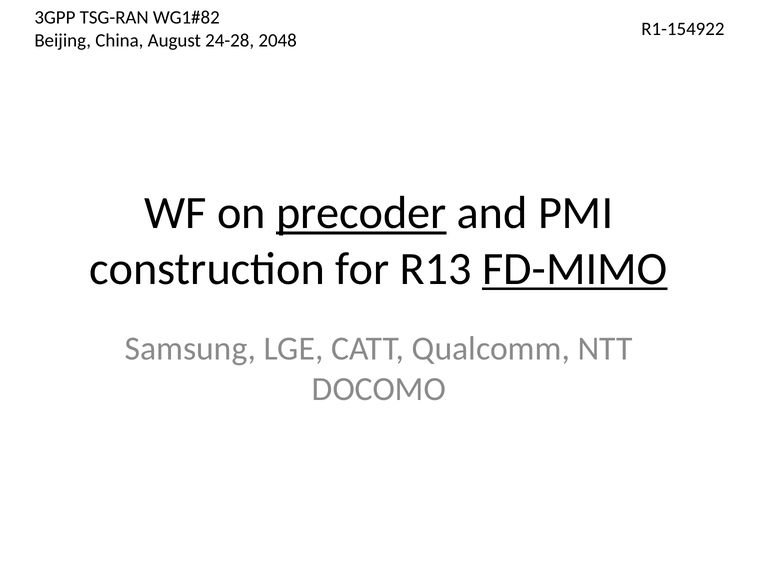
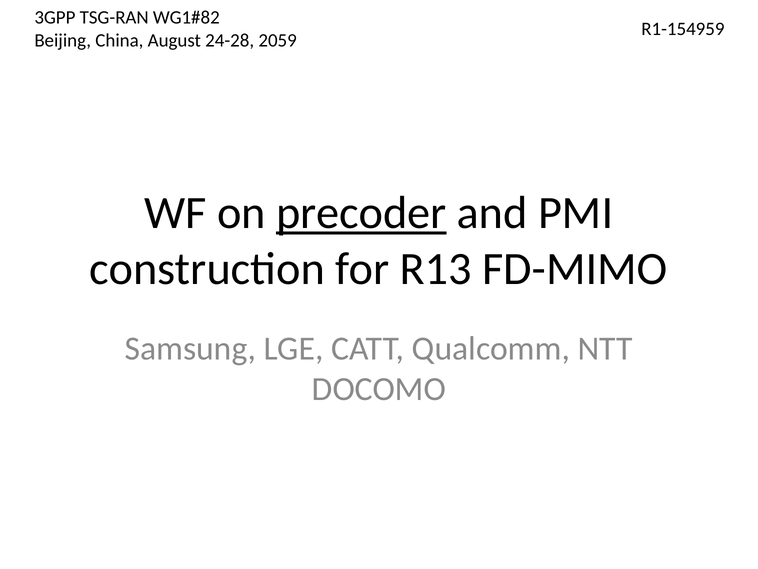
R1-154922: R1-154922 -> R1-154959 (683, 29)
2048: 2048 -> 2059 (278, 40)
FD-MIMO underline: present -> none (575, 269)
